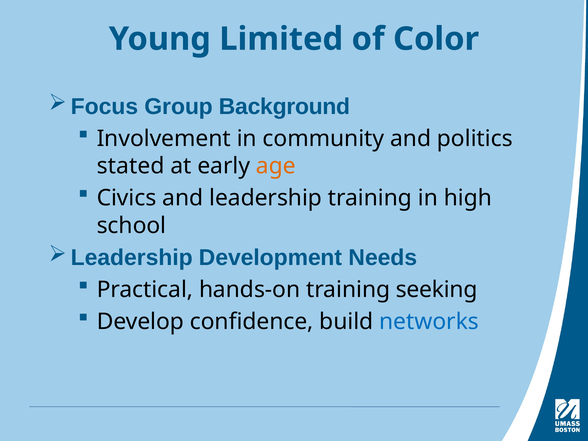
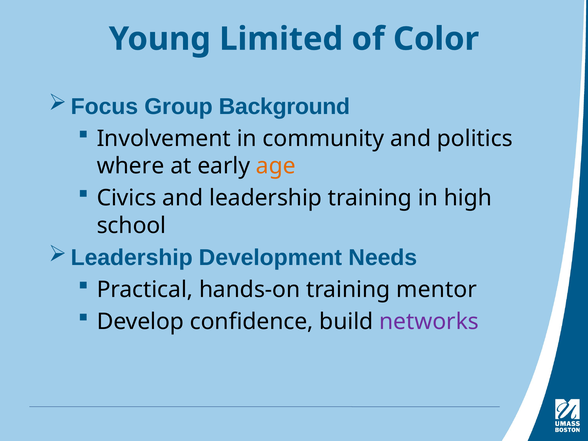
stated: stated -> where (131, 166)
seeking: seeking -> mentor (436, 290)
networks colour: blue -> purple (429, 322)
